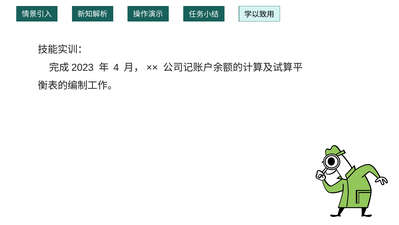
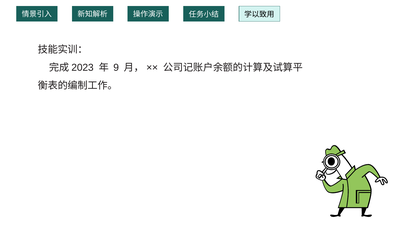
4: 4 -> 9 (116, 67)
